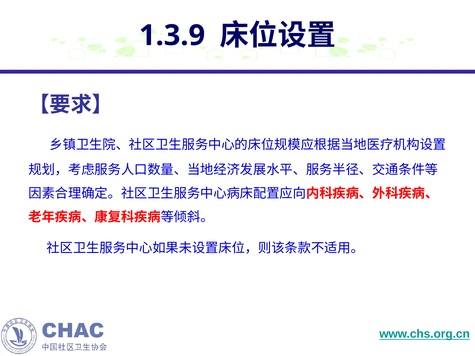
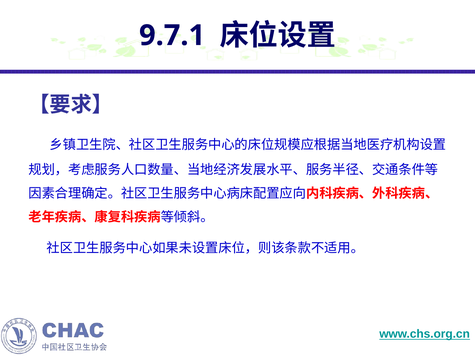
1.3.9: 1.3.9 -> 9.7.1 (172, 35)
